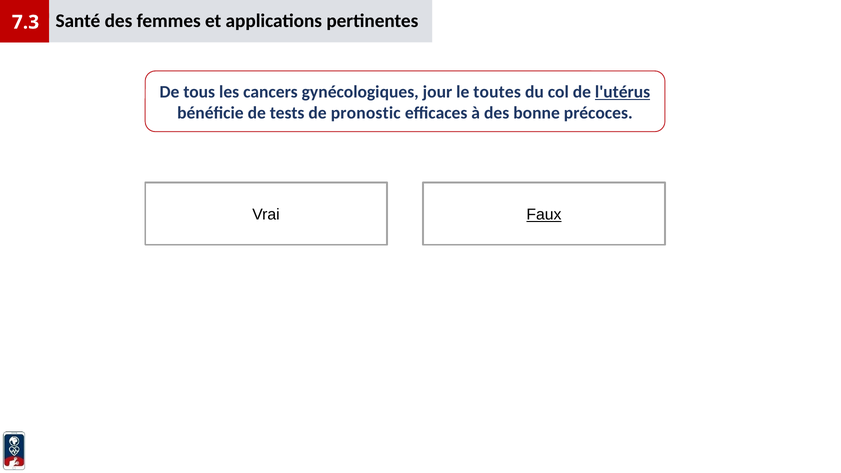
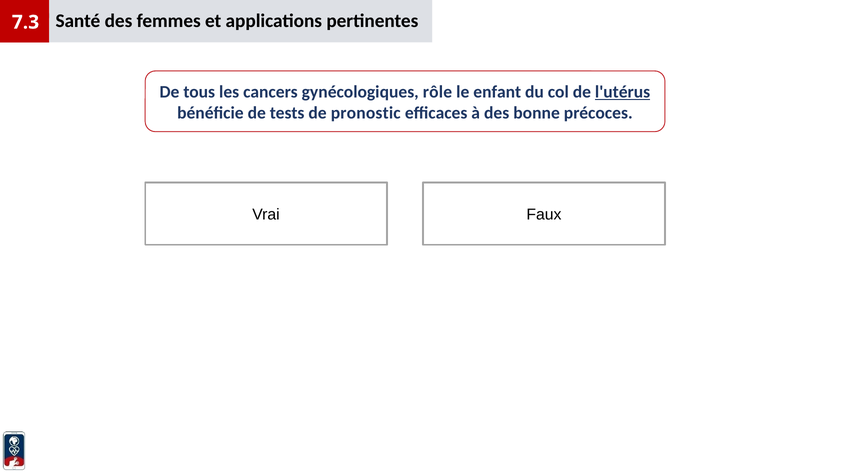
jour: jour -> rôle (437, 92)
toutes: toutes -> enfant (497, 92)
Faux underline: present -> none (544, 215)
